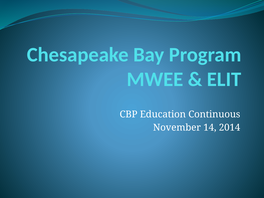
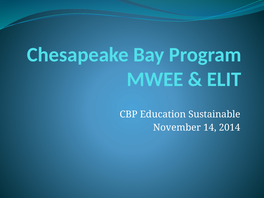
Continuous: Continuous -> Sustainable (214, 114)
